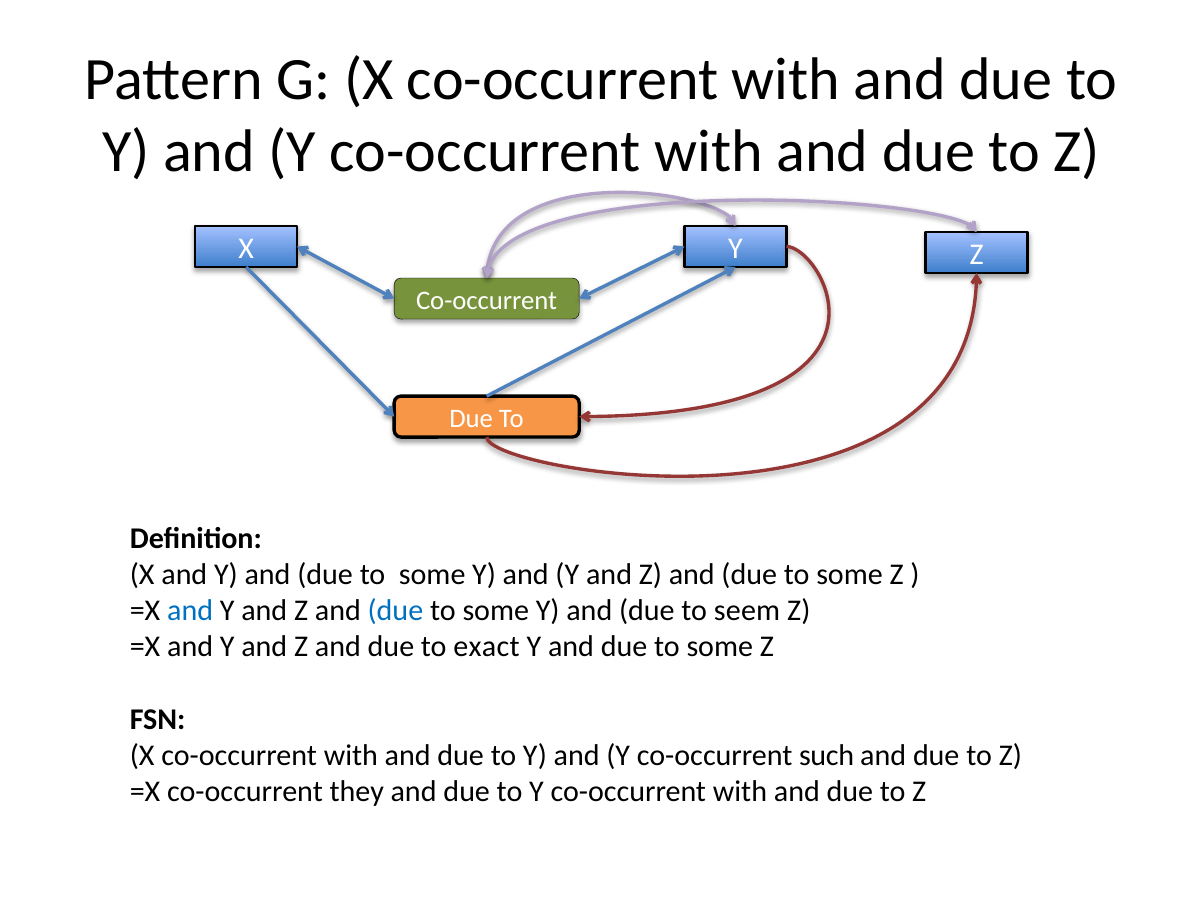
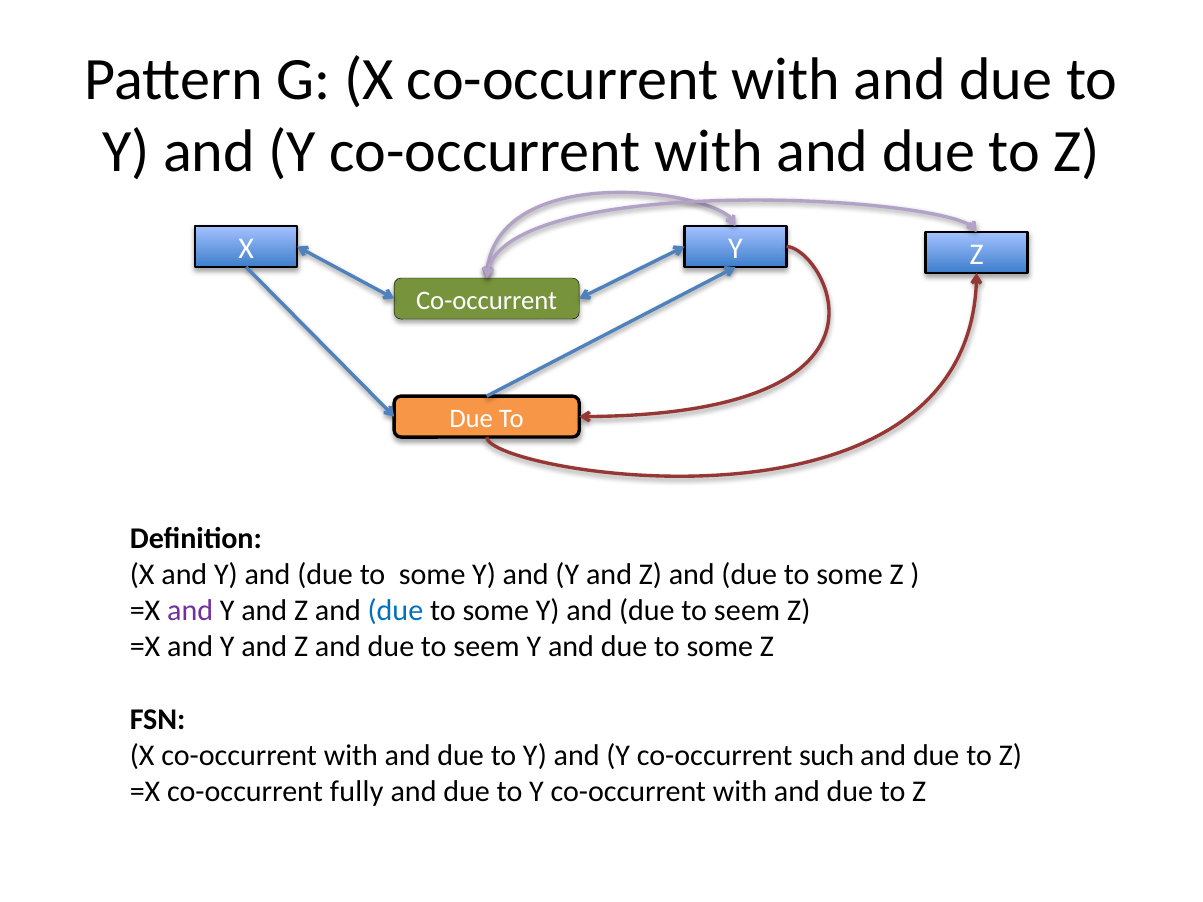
and colour: blue -> purple (190, 610)
exact: exact -> seem (486, 647)
they: they -> fully (357, 792)
